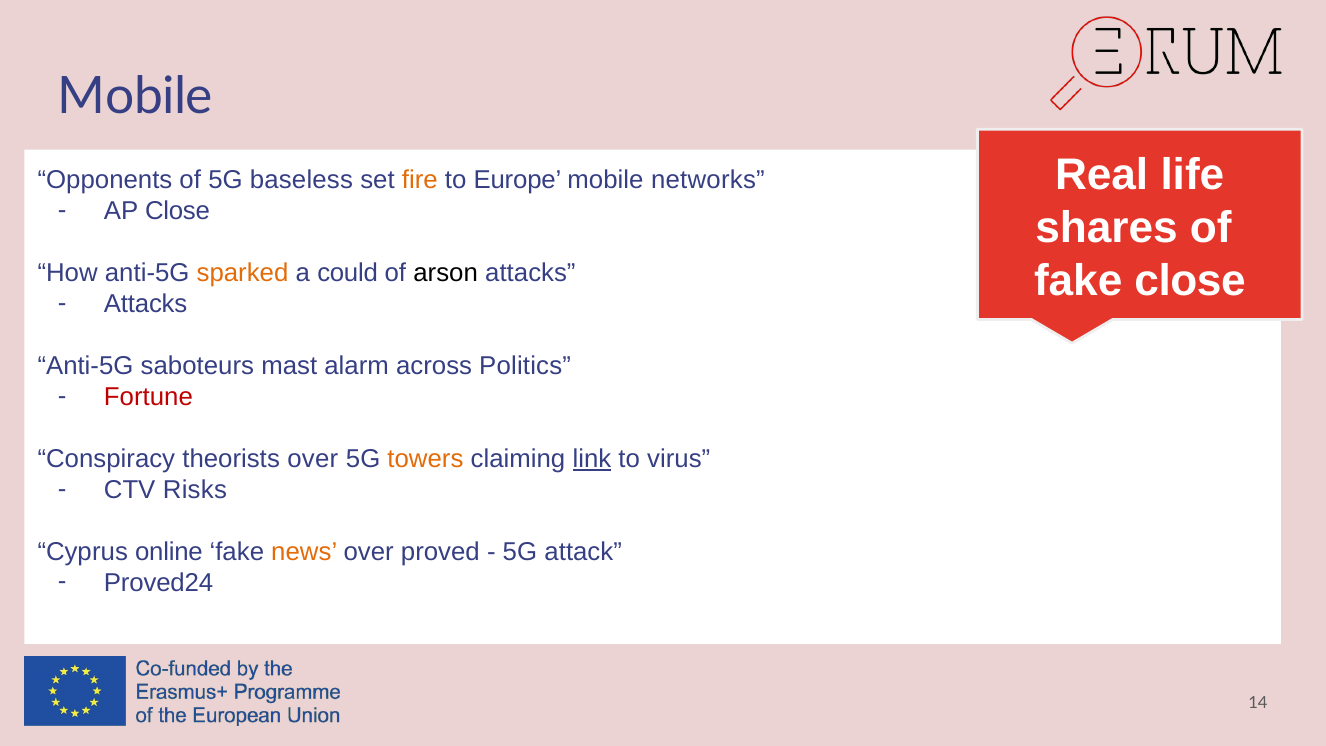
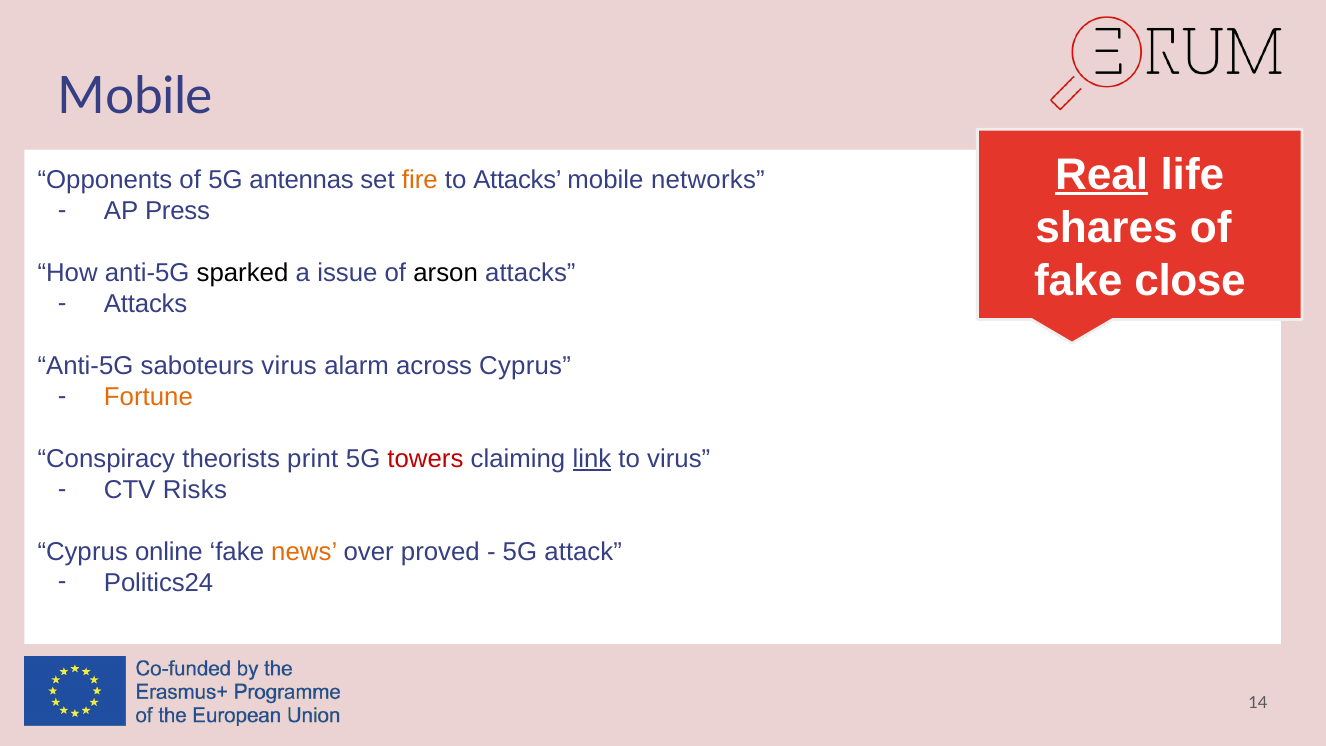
Real underline: none -> present (1102, 174)
baseless: baseless -> antennas (302, 180)
to Europe: Europe -> Attacks (517, 180)
AP Close: Close -> Press (177, 211)
sparked colour: orange -> black (243, 273)
could: could -> issue (347, 273)
saboteurs mast: mast -> virus (289, 366)
across Politics: Politics -> Cyprus (525, 366)
Fortune colour: red -> orange (148, 397)
theorists over: over -> print (313, 459)
towers colour: orange -> red (425, 459)
Proved24: Proved24 -> Politics24 (159, 583)
